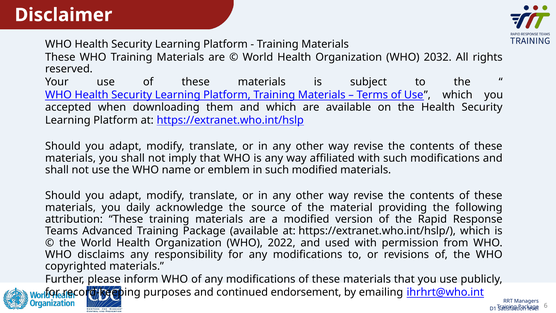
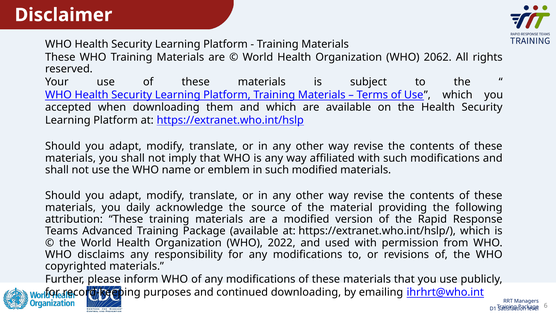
2032: 2032 -> 2062 (438, 57)
continued endorsement: endorsement -> downloading (306, 292)
